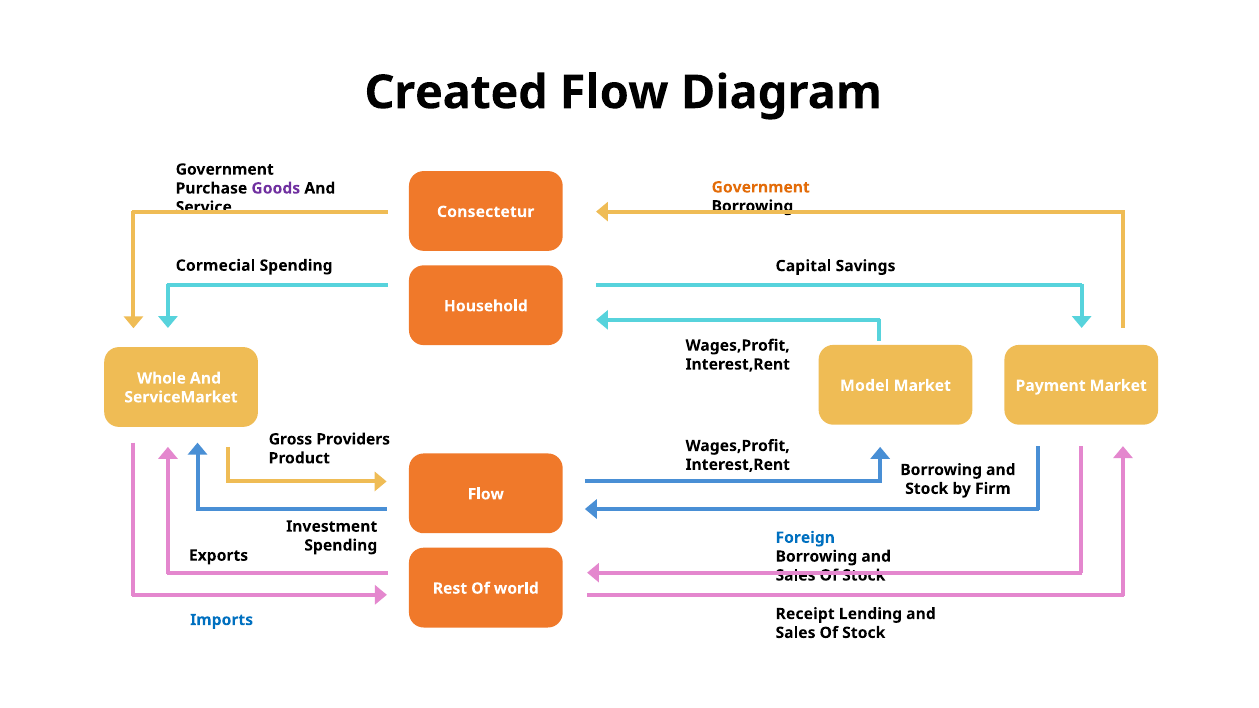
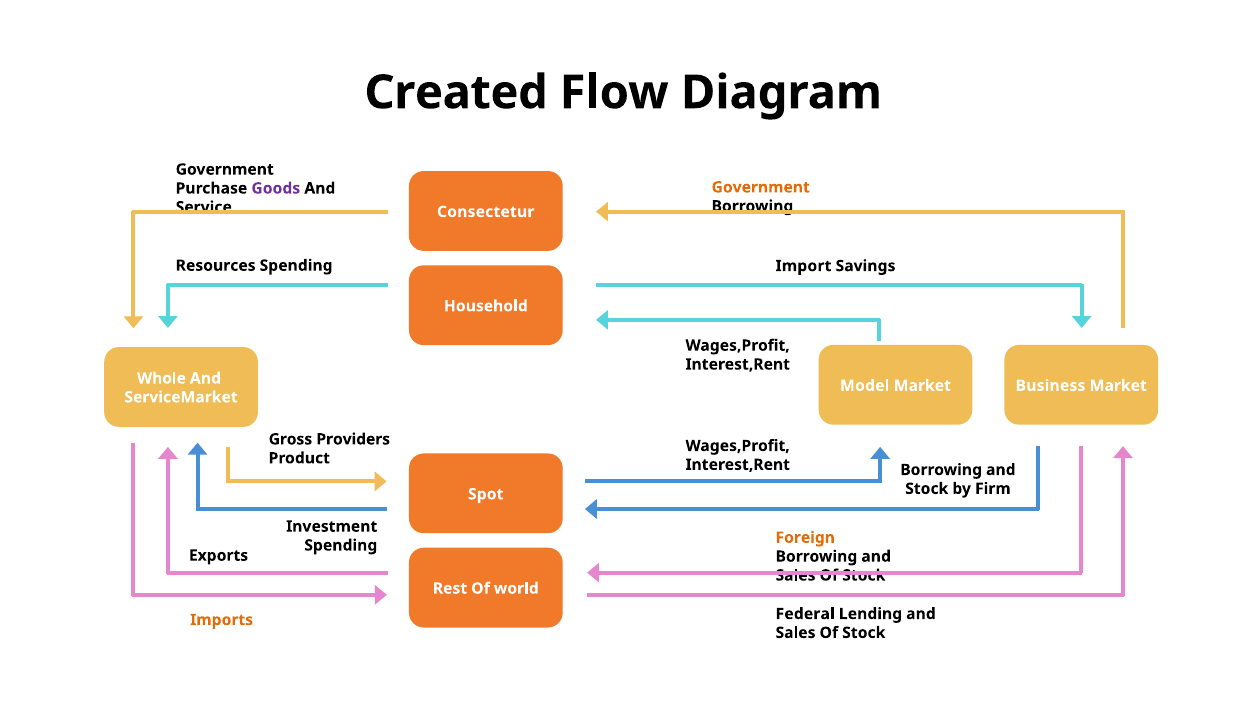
Cormecial: Cormecial -> Resources (216, 266)
Capital: Capital -> Import (803, 266)
Payment: Payment -> Business (1051, 386)
Flow: Flow -> Spot (486, 494)
Foreign colour: blue -> orange (805, 538)
Receipt: Receipt -> Federal (805, 614)
Imports colour: blue -> orange (222, 620)
